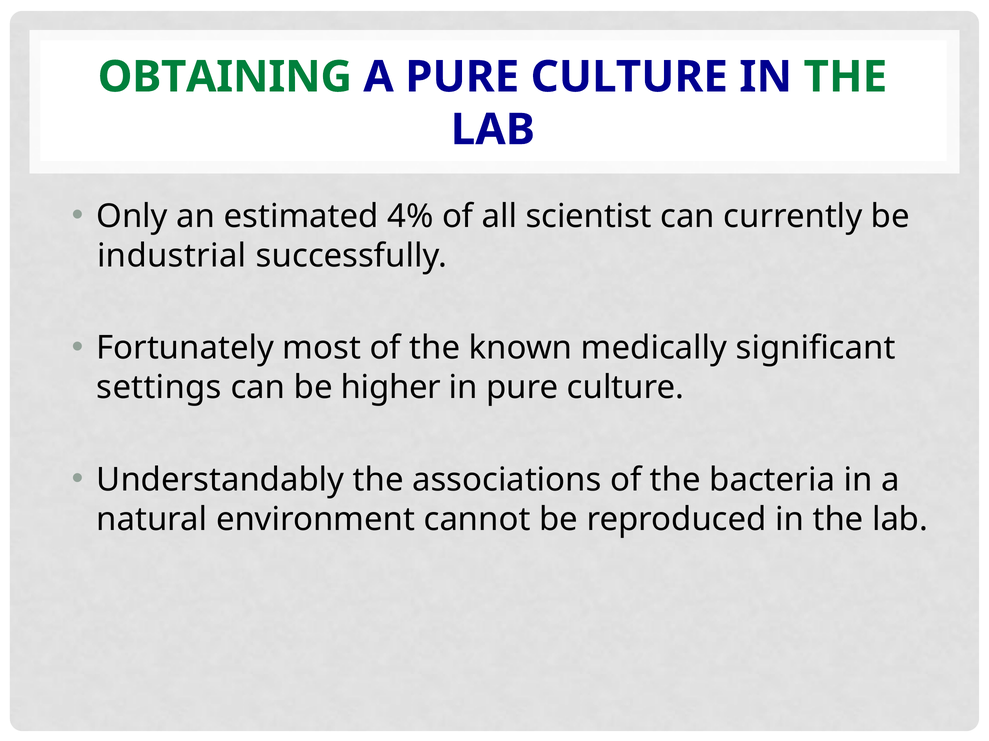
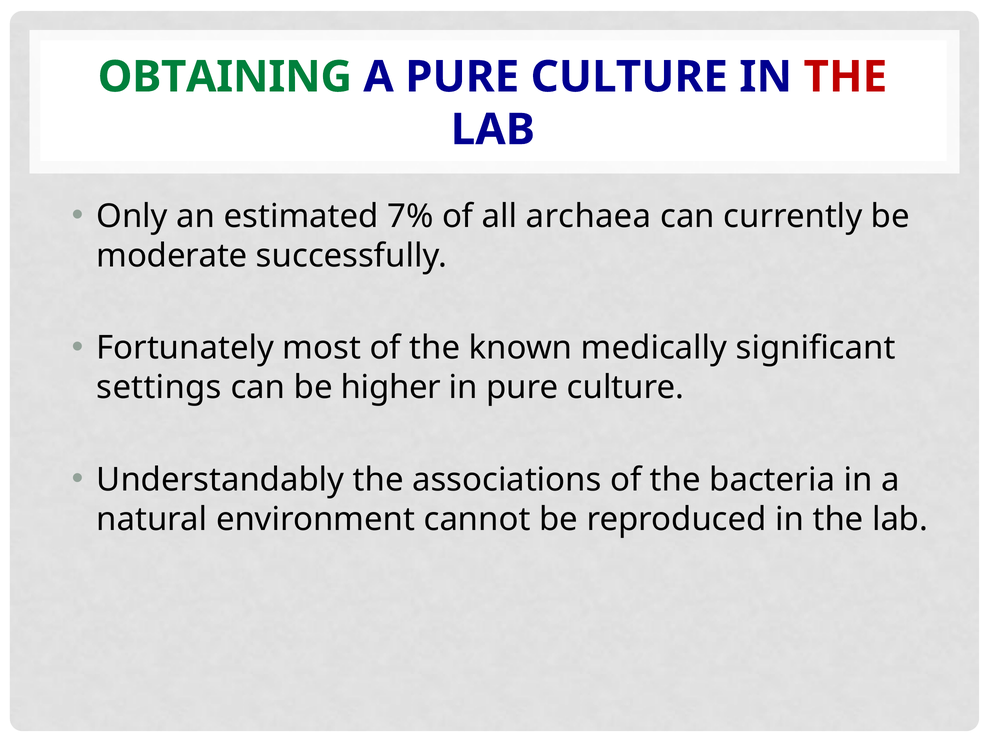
THE colour: green -> red (845, 77)
4%: 4% -> 7% (410, 217)
scientist: scientist -> archaea (589, 217)
industrial: industrial -> moderate (172, 256)
